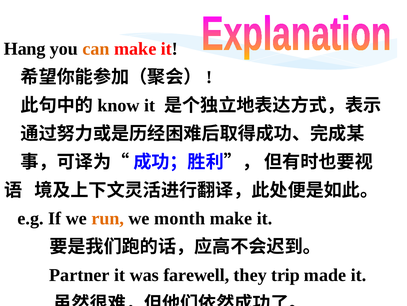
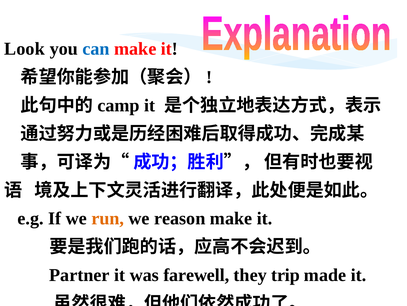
Hang: Hang -> Look (25, 49)
can colour: orange -> blue (96, 49)
know: know -> camp (119, 105)
month: month -> reason (180, 218)
